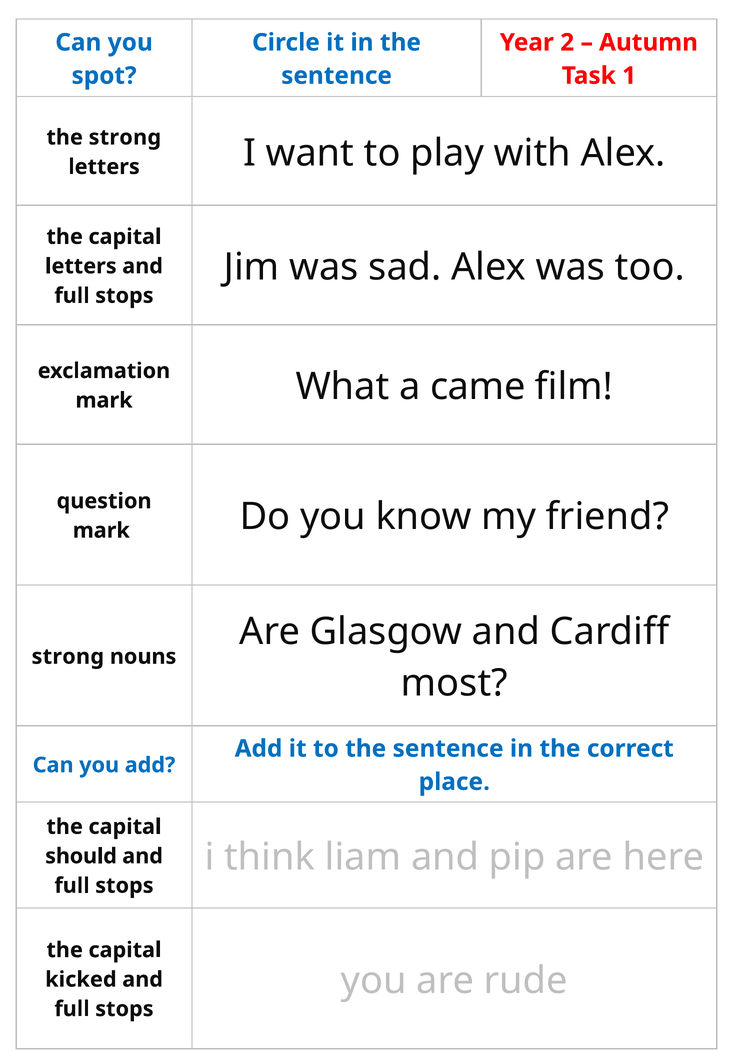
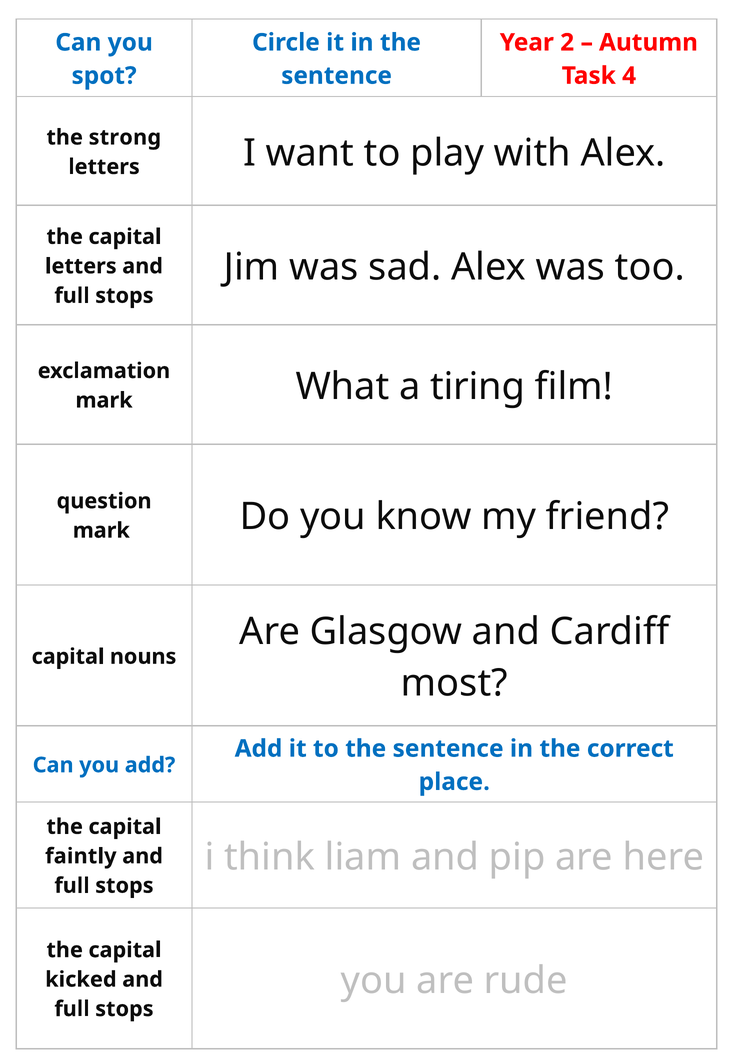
1: 1 -> 4 (629, 76)
came: came -> tiring (478, 387)
strong: strong -> capital (68, 657)
should: should -> faintly (81, 857)
